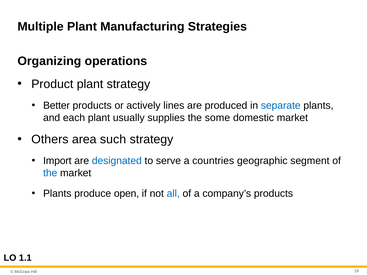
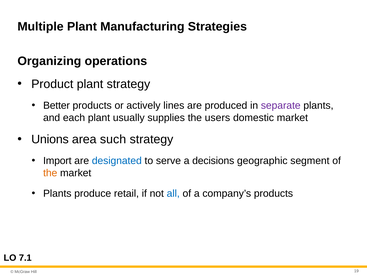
separate colour: blue -> purple (281, 106)
some: some -> users (217, 118)
Others: Others -> Unions (50, 140)
countries: countries -> decisions (213, 161)
the colour: blue -> orange (50, 173)
open: open -> retail (126, 194)
1.1: 1.1 -> 7.1 (25, 258)
